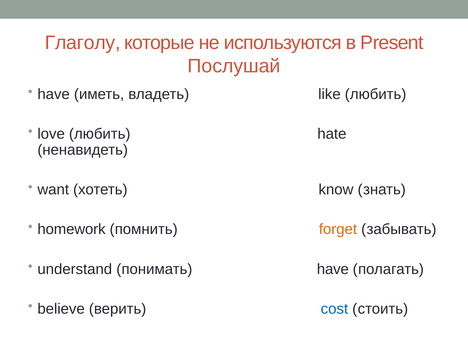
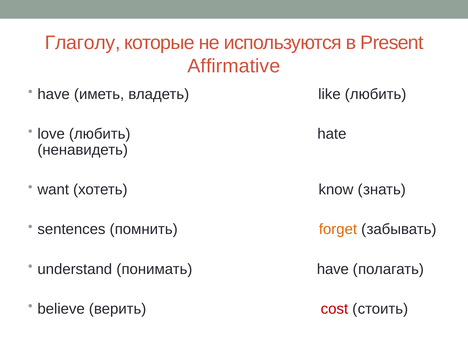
Послушай: Послушай -> Affirmative (234, 66)
homework: homework -> sentences (71, 229)
cost colour: blue -> red (334, 309)
